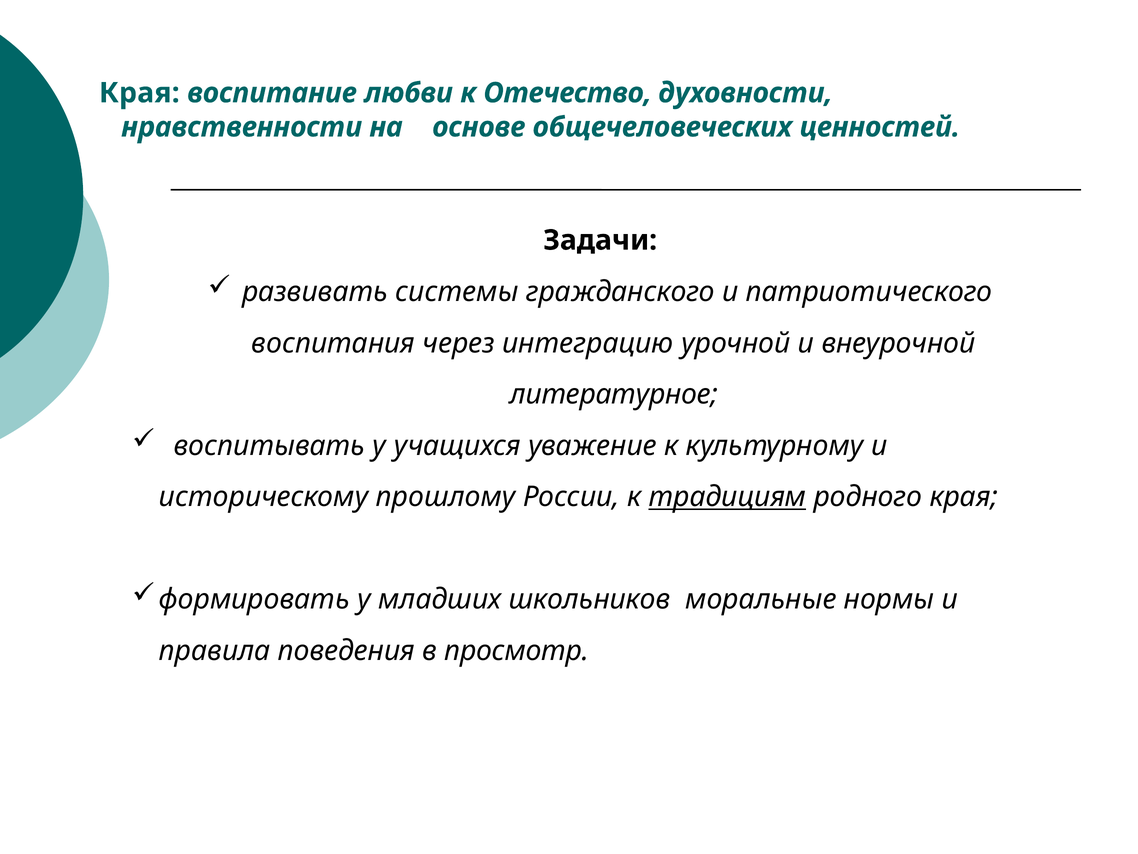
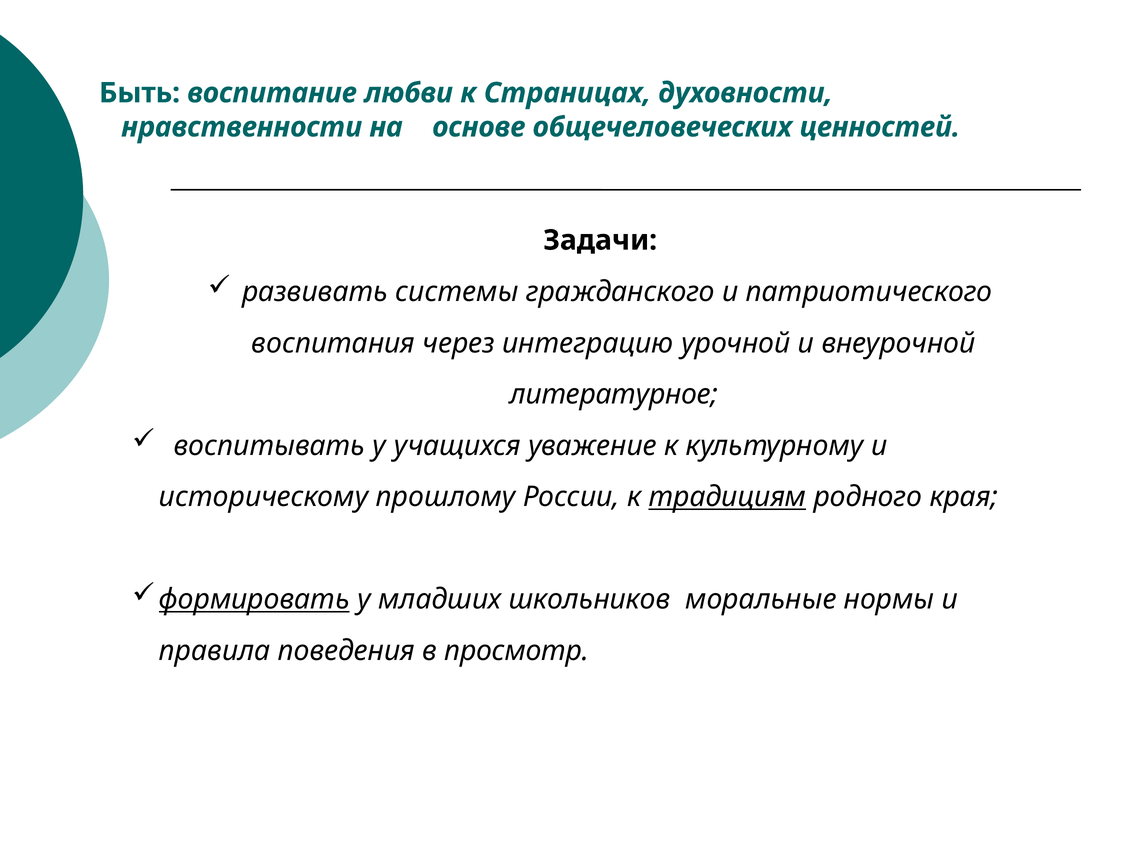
Края: Края -> Быть (140, 93)
Отечество: Отечество -> Страницах (567, 93)
формировать underline: none -> present (254, 599)
